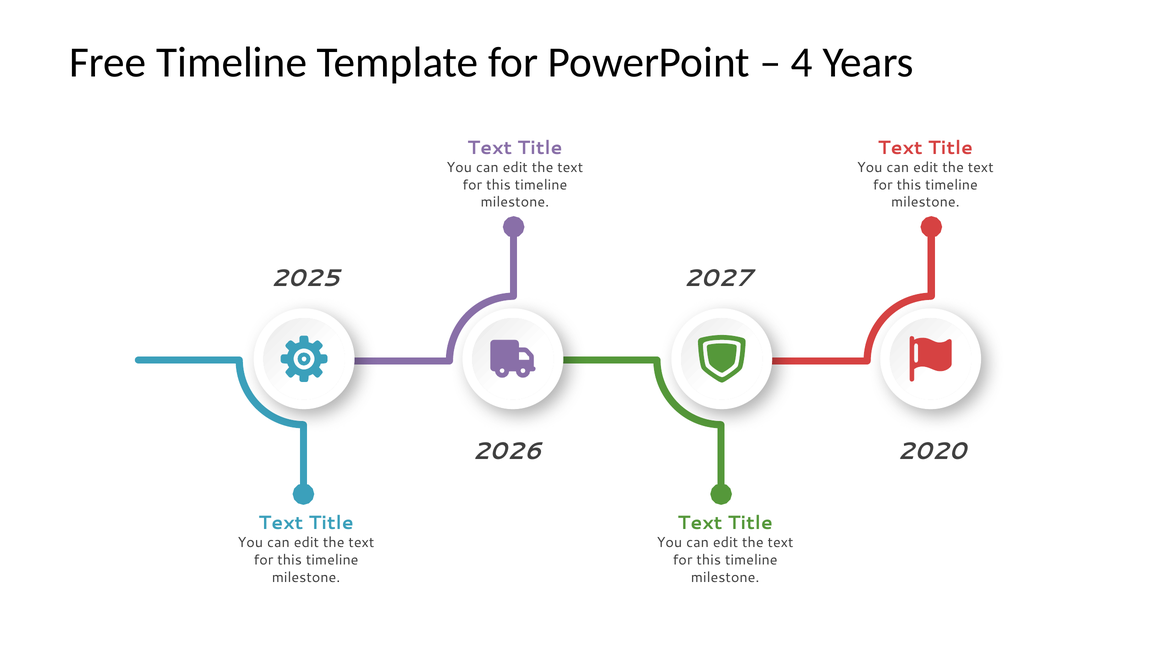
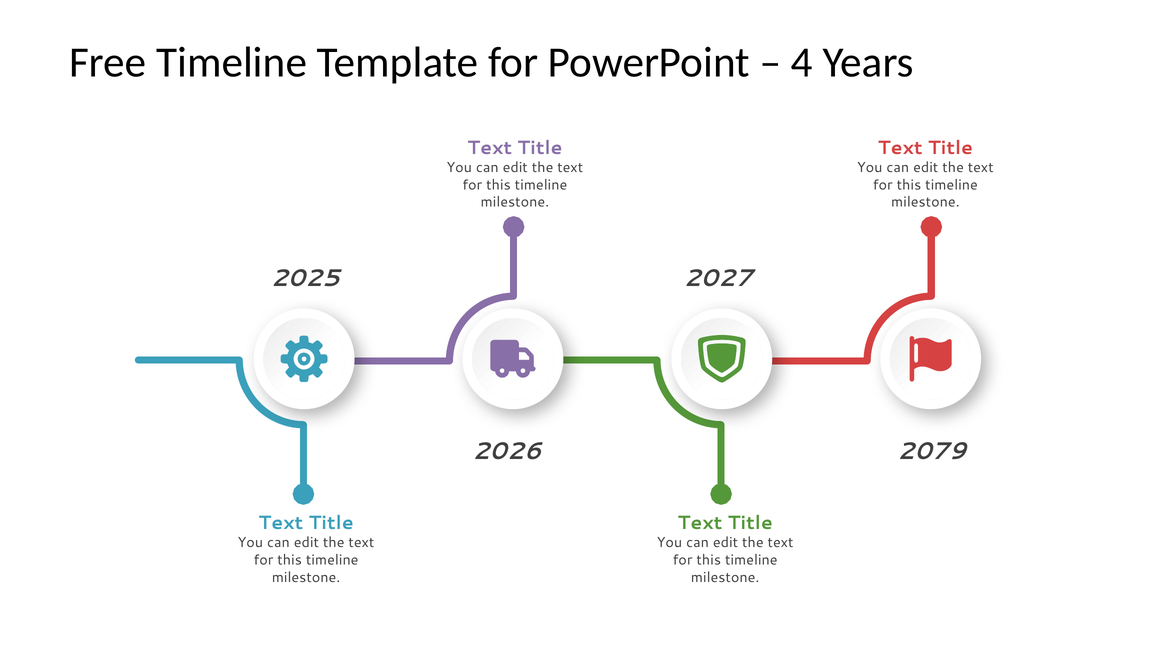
2020: 2020 -> 2079 (932, 451)
